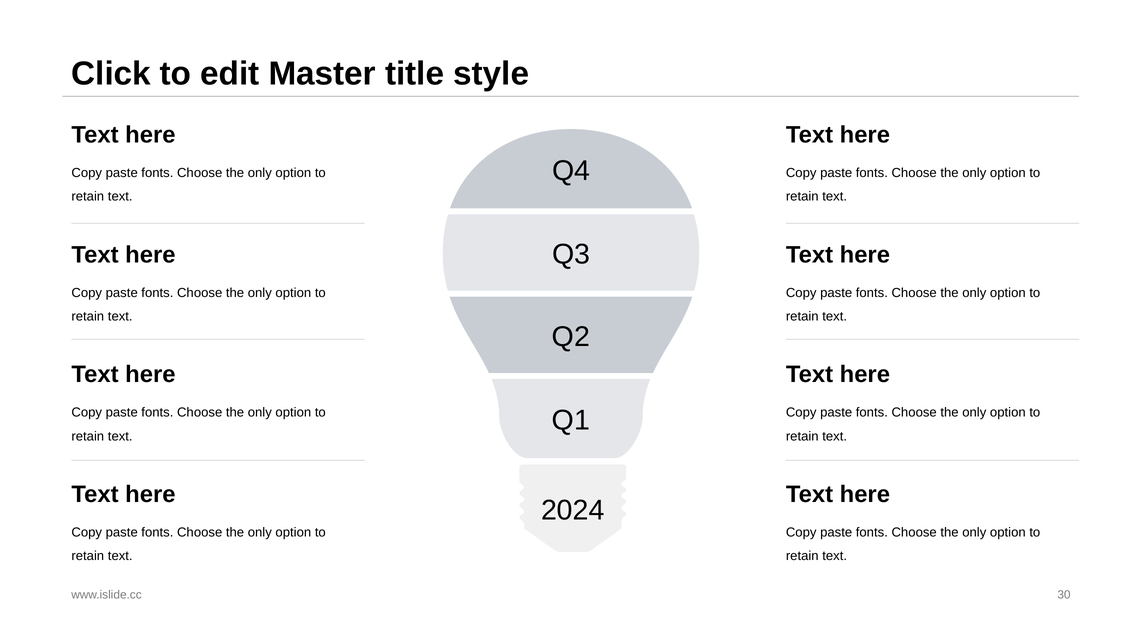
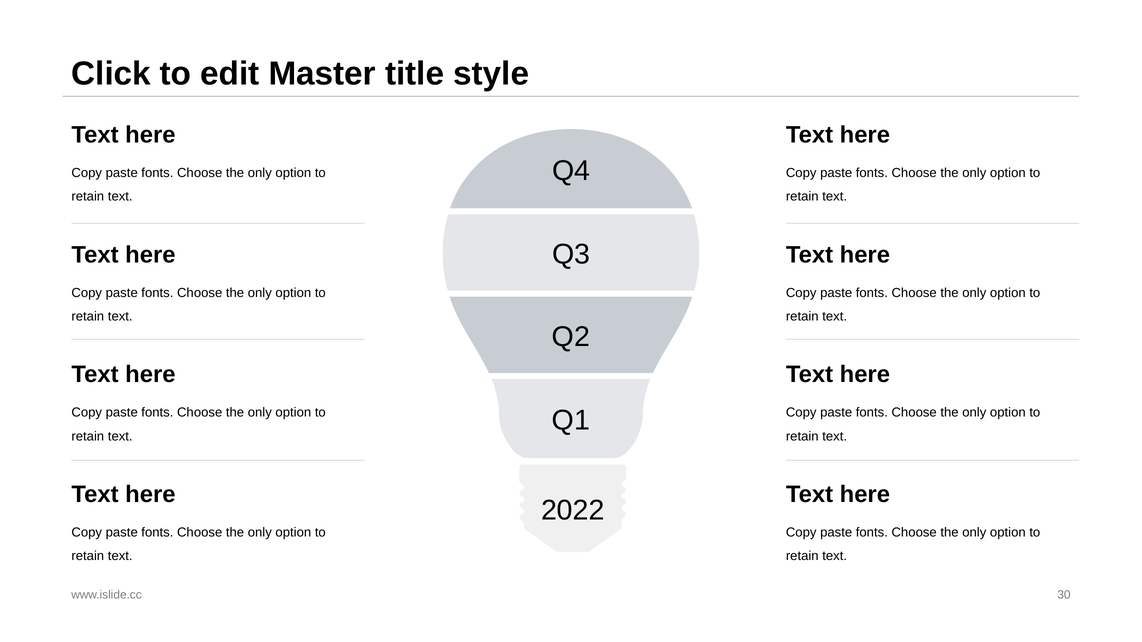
2024: 2024 -> 2022 (573, 511)
